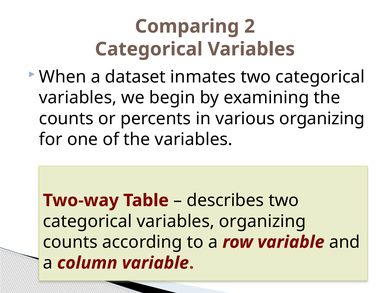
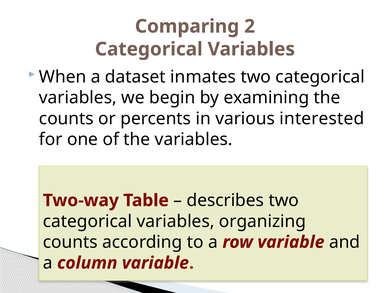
various organizing: organizing -> interested (322, 118)
